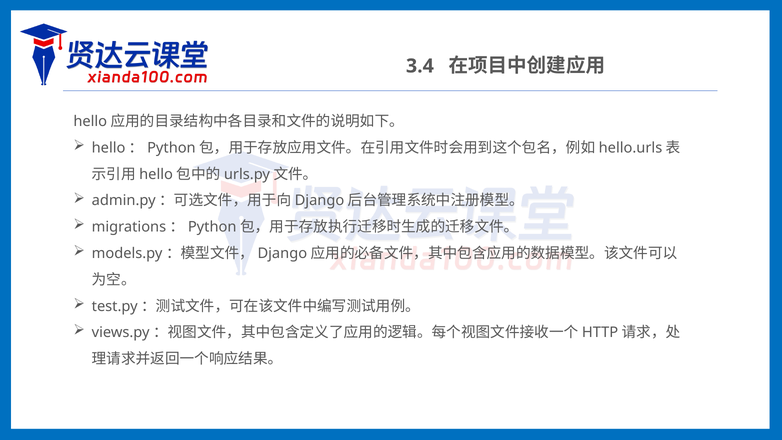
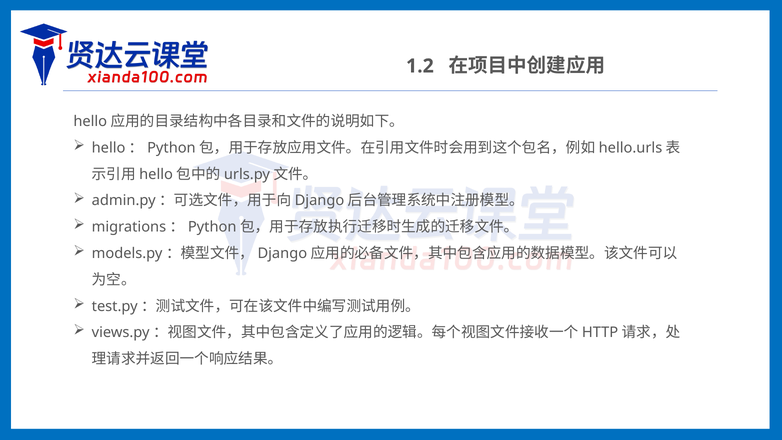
3.4: 3.4 -> 1.2 (420, 66)
